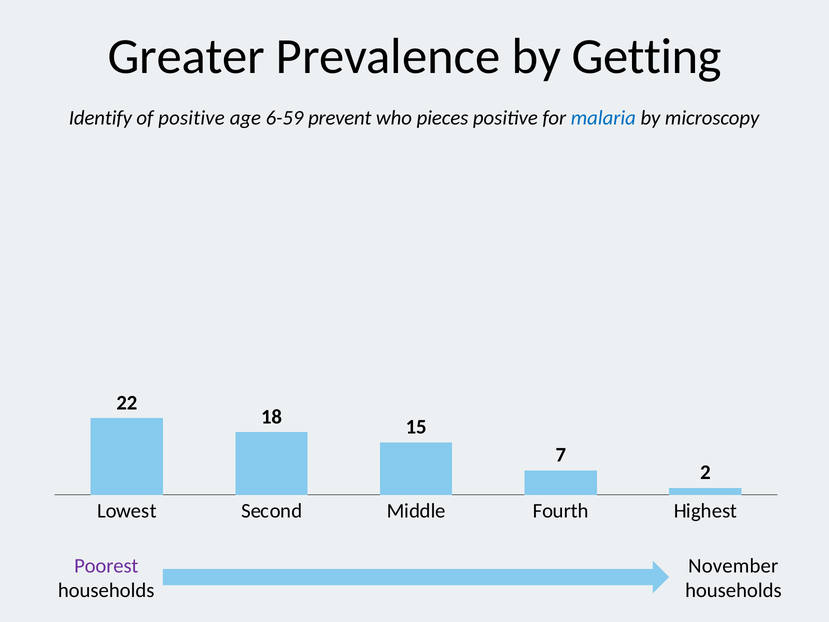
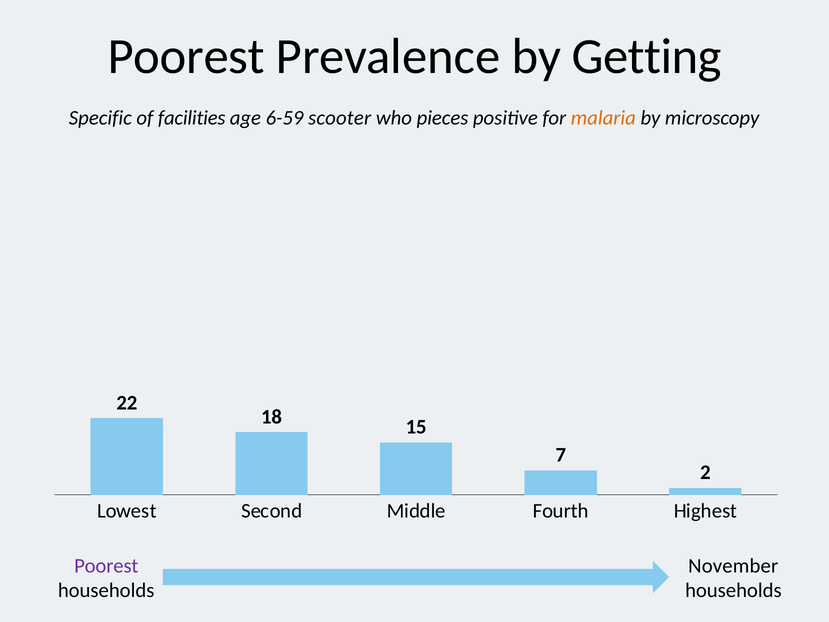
Greater: Greater -> Poorest (186, 57)
Identify: Identify -> Specific (100, 118)
of positive: positive -> facilities (192, 118)
prevent: prevent -> scooter (340, 118)
malaria colour: blue -> orange (603, 118)
